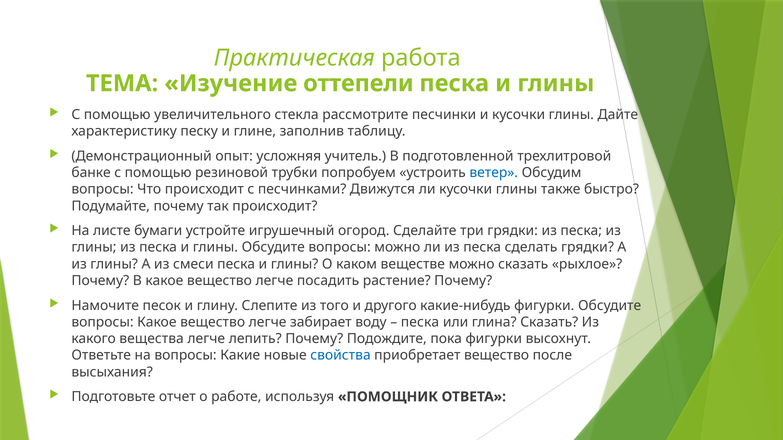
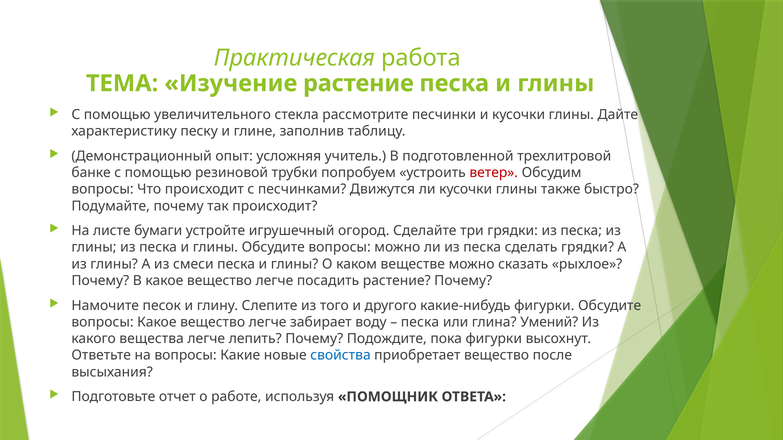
Изучение оттепели: оттепели -> растение (358, 83)
ветер colour: blue -> red (494, 173)
глина Сказать: Сказать -> Умений (549, 322)
